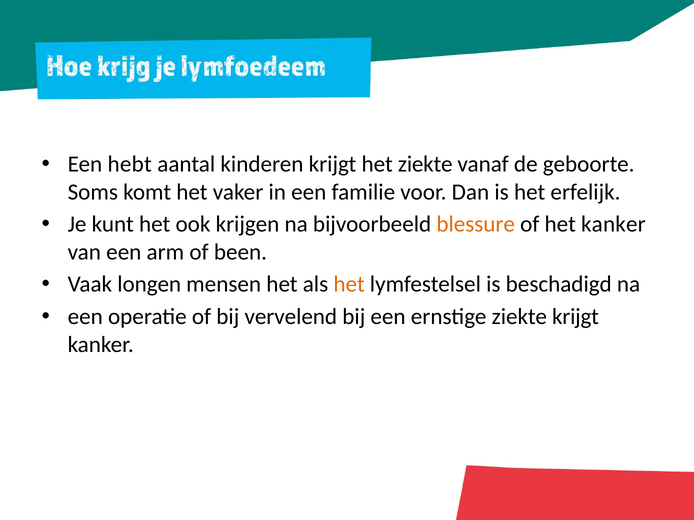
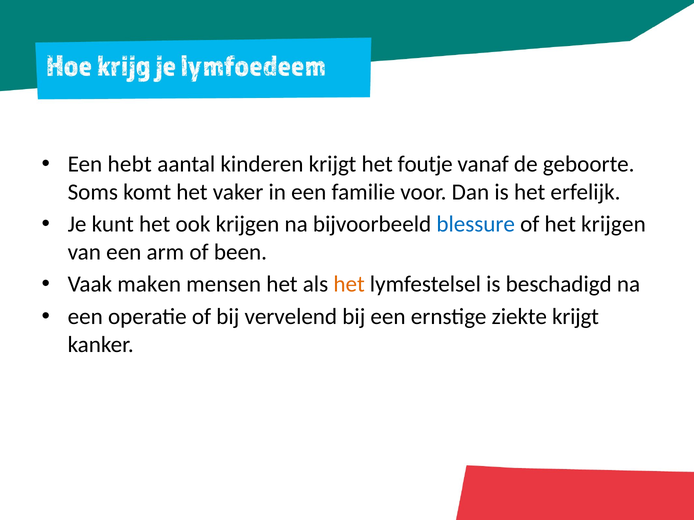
het ziekte: ziekte -> foutje (425, 164)
blessure colour: orange -> blue (476, 224)
het kanker: kanker -> krijgen (613, 224)
longen: longen -> maken (149, 285)
